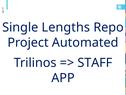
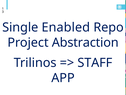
Lengths: Lengths -> Enabled (66, 27)
Automated: Automated -> Abstraction (85, 42)
